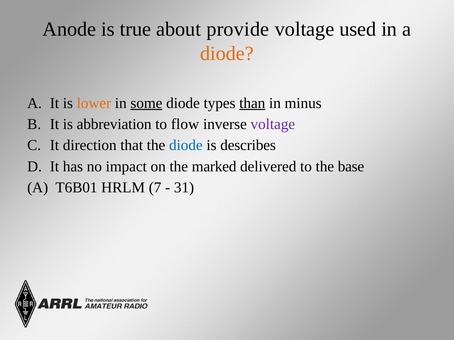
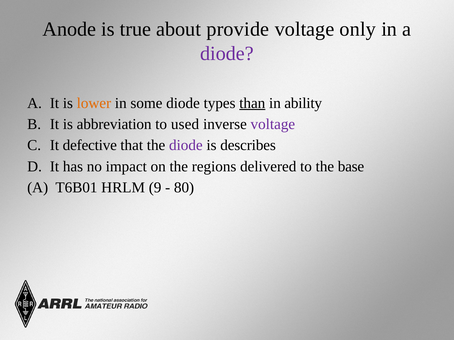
used: used -> only (358, 29)
diode colour: orange -> purple (227, 54)
some underline: present -> none (146, 103)
minus: minus -> ability (303, 103)
flow: flow -> used (185, 124)
direction: direction -> defective (90, 146)
diode colour: blue -> purple (186, 146)
marked: marked -> regions (214, 167)
7: 7 -> 9 (155, 188)
31: 31 -> 80 (184, 188)
